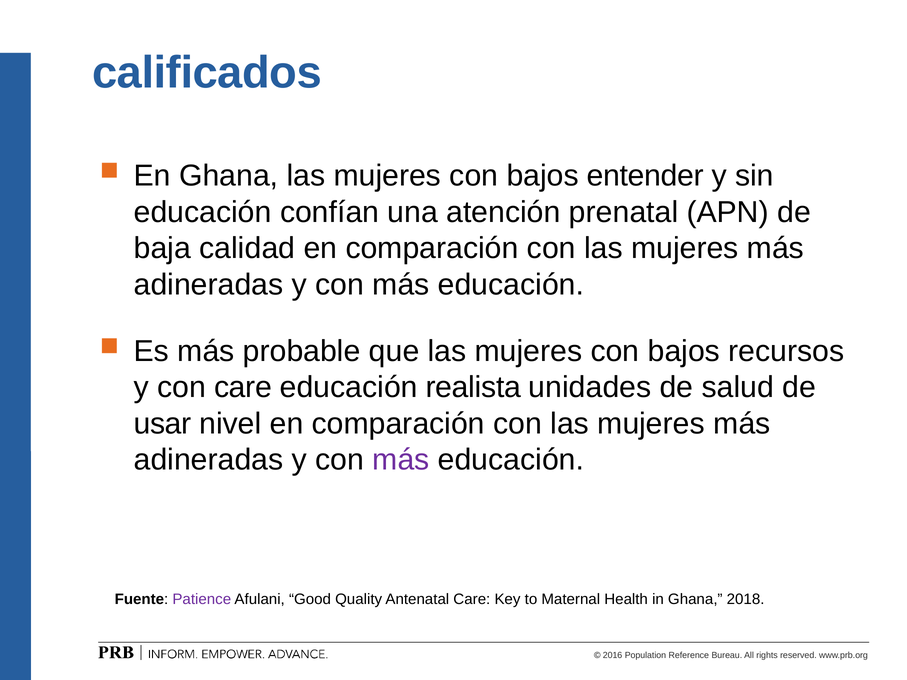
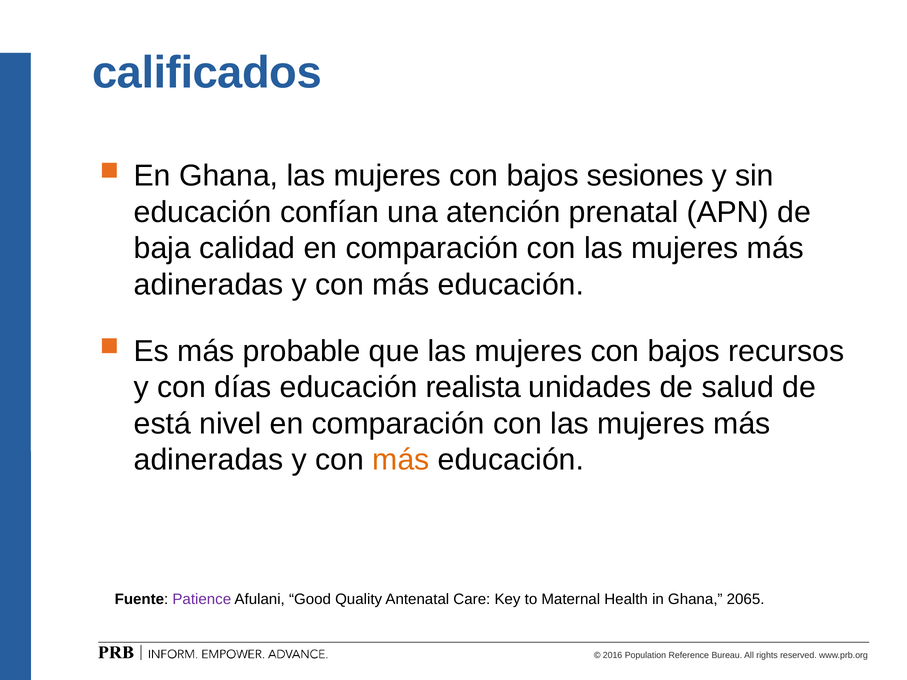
entender: entender -> sesiones (645, 176)
con care: care -> días (243, 388)
usar: usar -> está (162, 424)
más colour: purple -> orange (401, 460)
2018: 2018 -> 2065 (746, 599)
